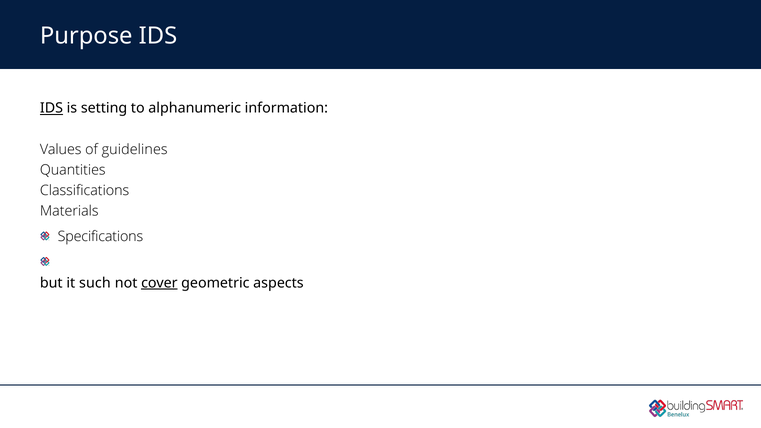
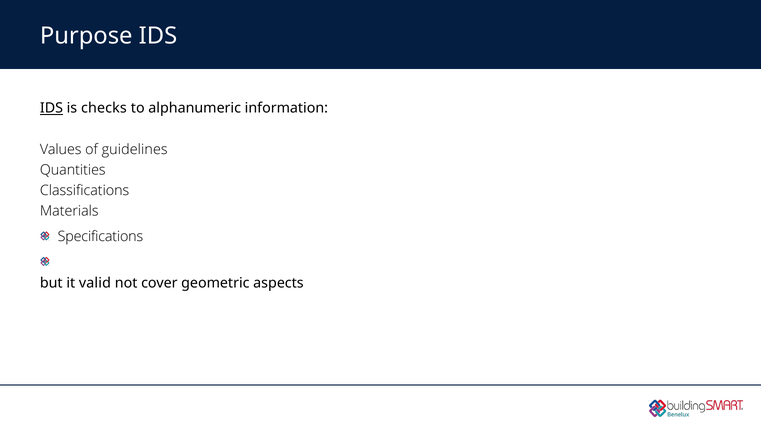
setting: setting -> checks (104, 108)
such: such -> valid (95, 283)
cover underline: present -> none (159, 283)
